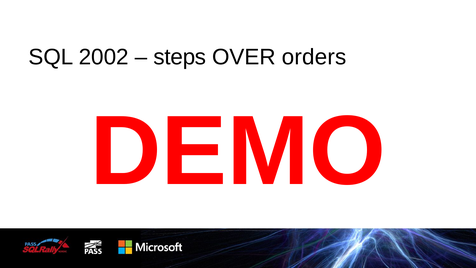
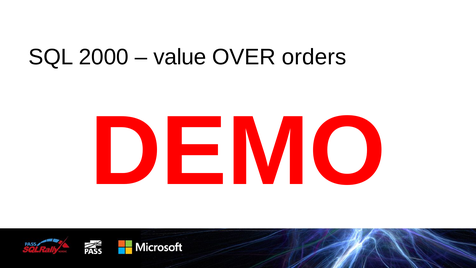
2002: 2002 -> 2000 (104, 57)
steps: steps -> value (180, 57)
